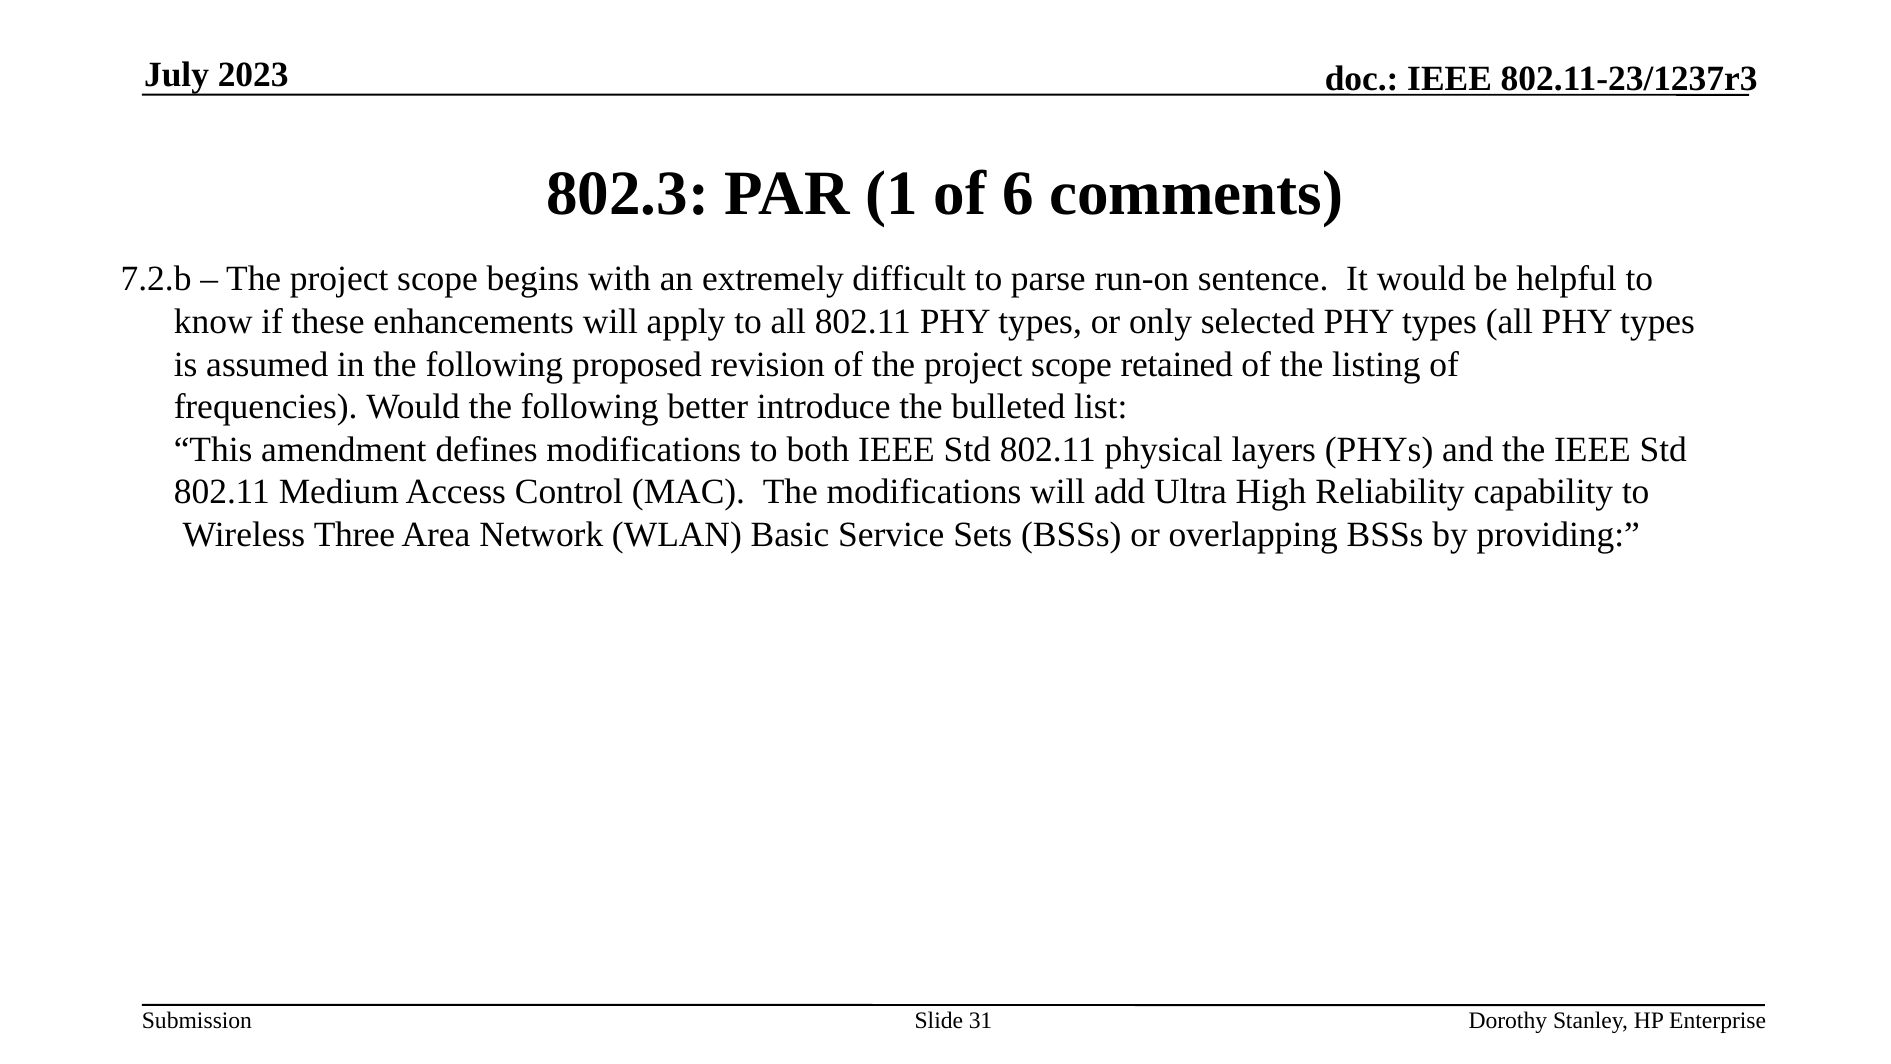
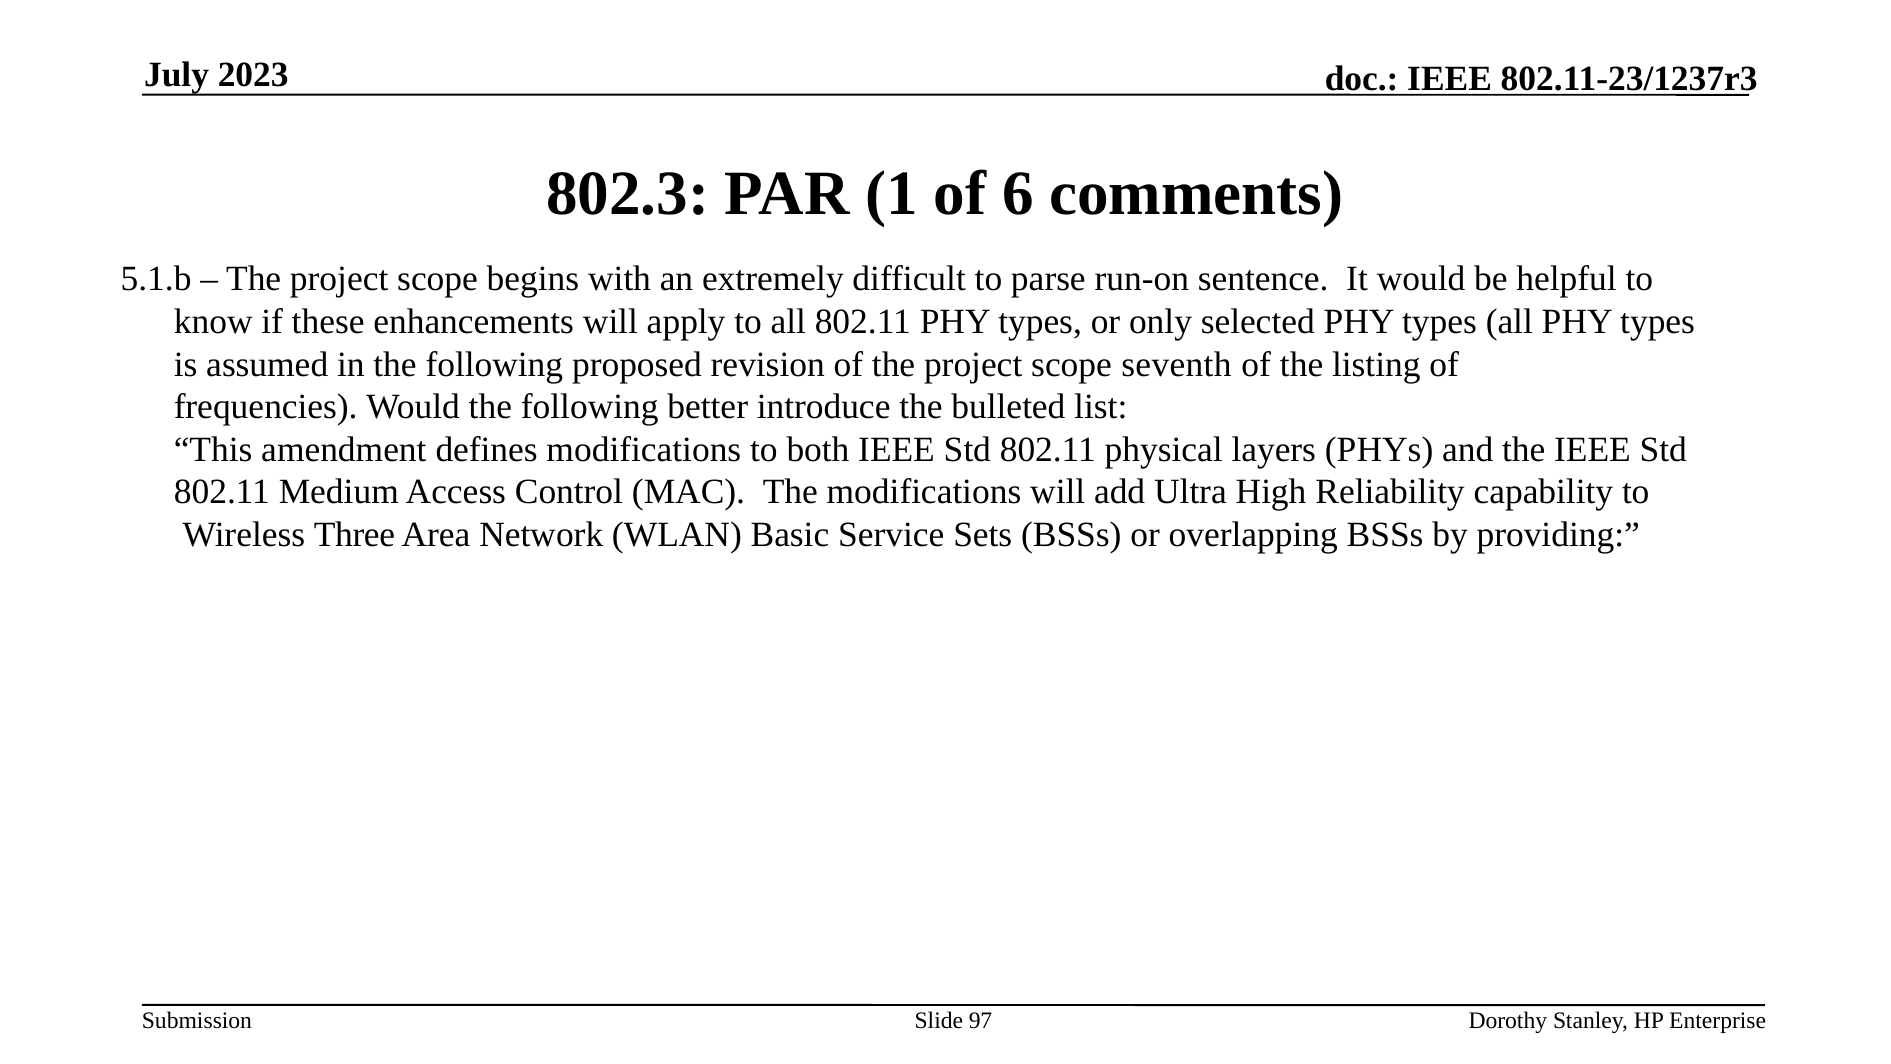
7.2.b: 7.2.b -> 5.1.b (156, 279)
retained: retained -> seventh (1176, 364)
31: 31 -> 97 (981, 1020)
